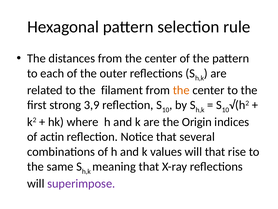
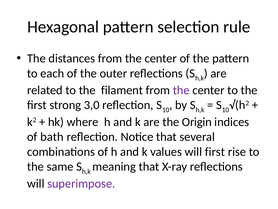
the colour: orange -> purple (181, 90)
3,9: 3,9 -> 3,0 (92, 105)
actin: actin -> bath (52, 137)
will that: that -> first (215, 151)
